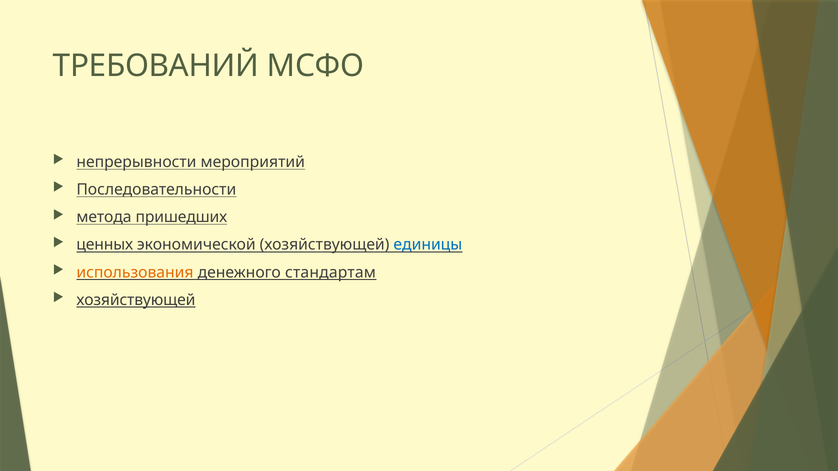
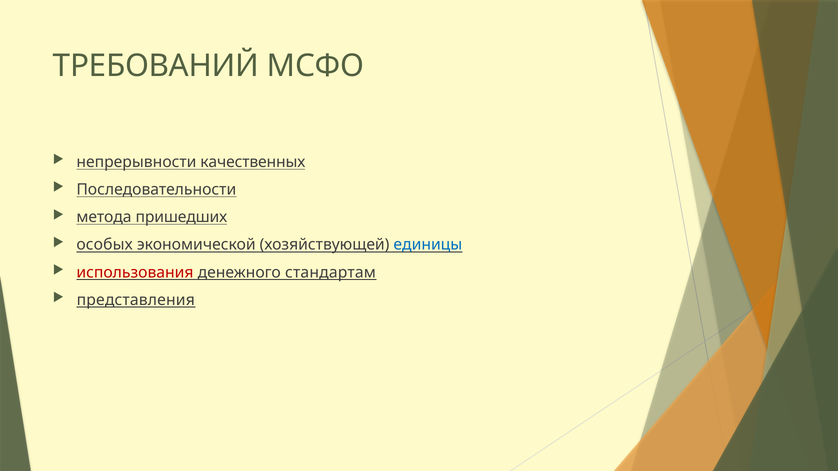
мероприятий: мероприятий -> качественных (253, 162)
ценных: ценных -> особых (105, 245)
использования colour: orange -> red (135, 273)
хозяйствующей: хозяйствующей -> представления (136, 300)
